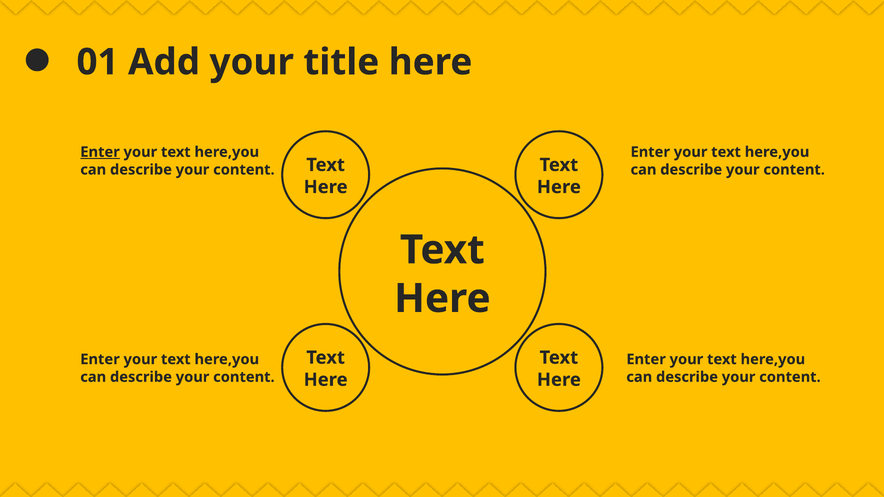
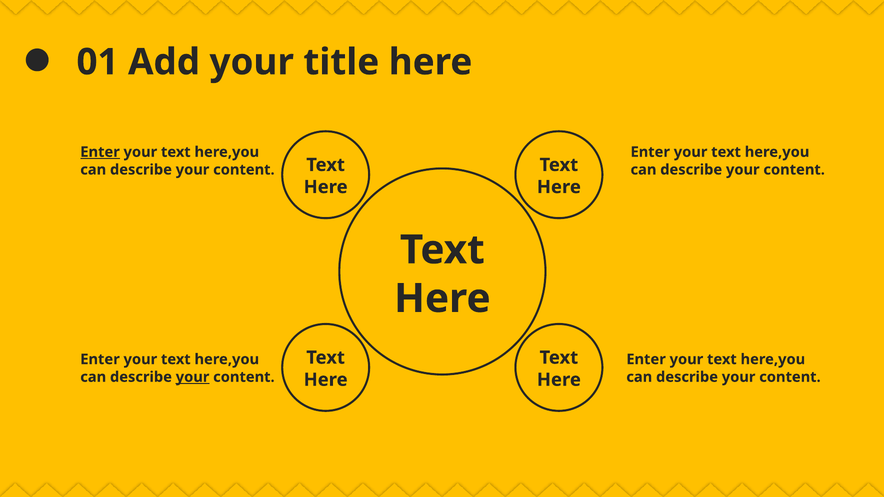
your underline: none -> present (193, 377)
